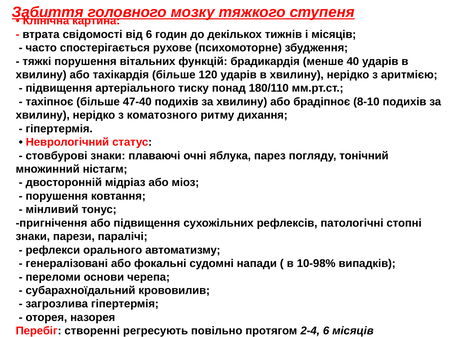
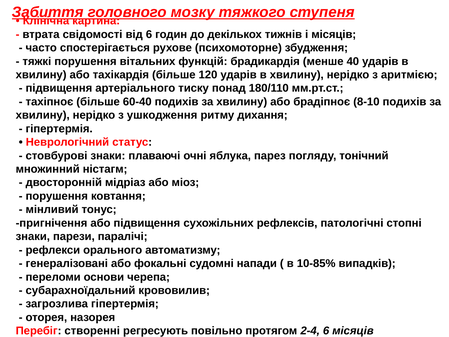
47-40: 47-40 -> 60-40 (137, 102)
коматозного: коматозного -> ушкодження (162, 115)
10-98%: 10-98% -> 10-85% (316, 263)
